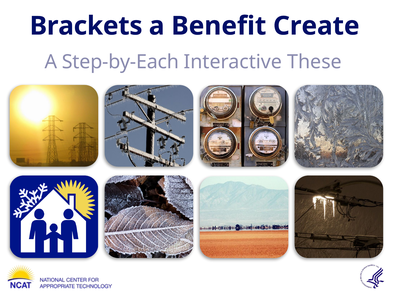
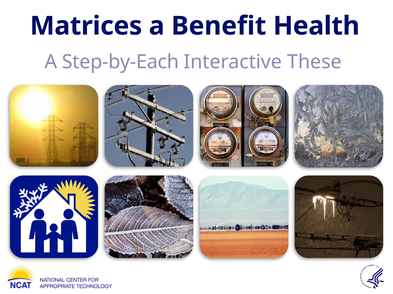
Brackets: Brackets -> Matrices (86, 26)
Create: Create -> Health (316, 26)
